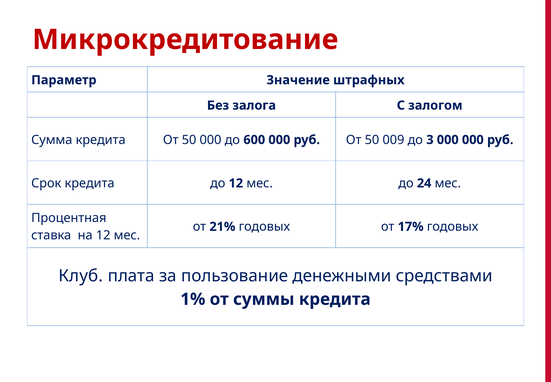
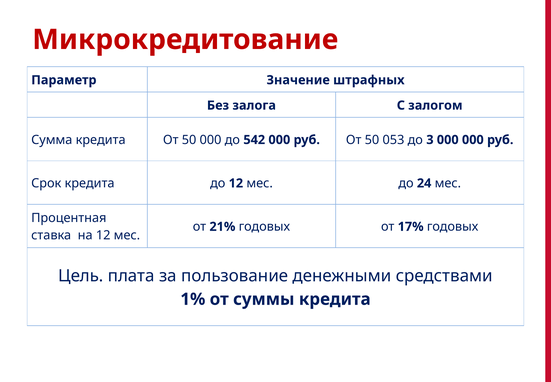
600: 600 -> 542 (254, 140)
009: 009 -> 053 (393, 140)
Клуб: Клуб -> Цель (81, 276)
